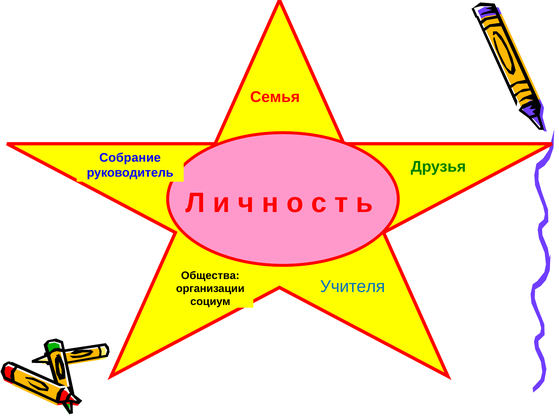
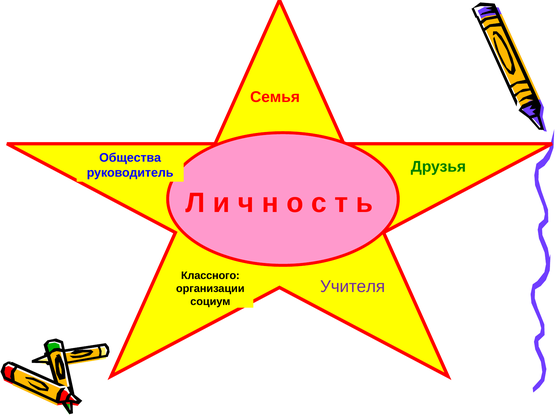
Собрание: Собрание -> Общества (130, 158)
Общества: Общества -> Классного (210, 276)
Учителя colour: blue -> purple (353, 287)
